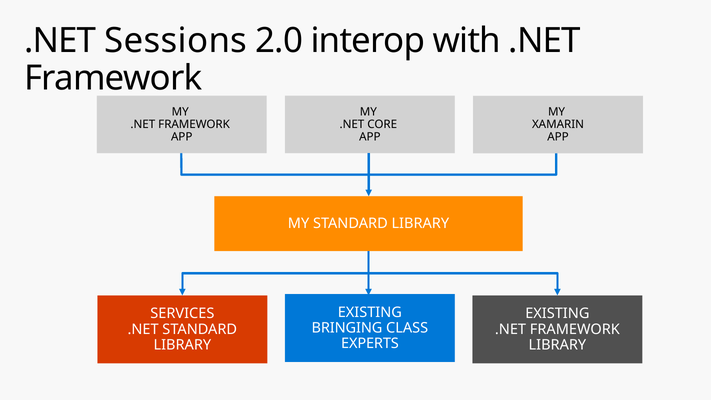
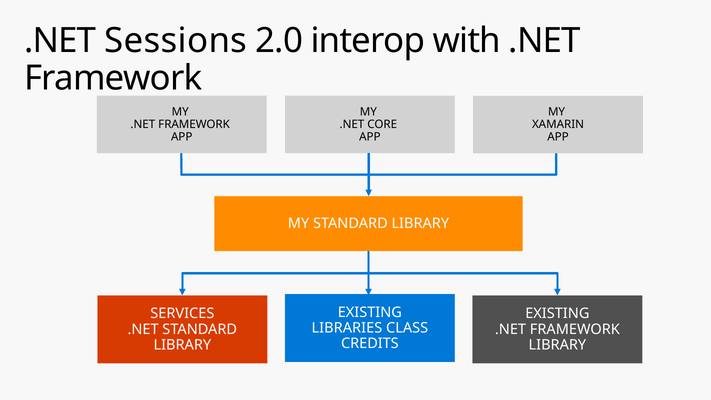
BRINGING: BRINGING -> LIBRARIES (347, 328)
EXPERTS: EXPERTS -> CREDITS (370, 344)
